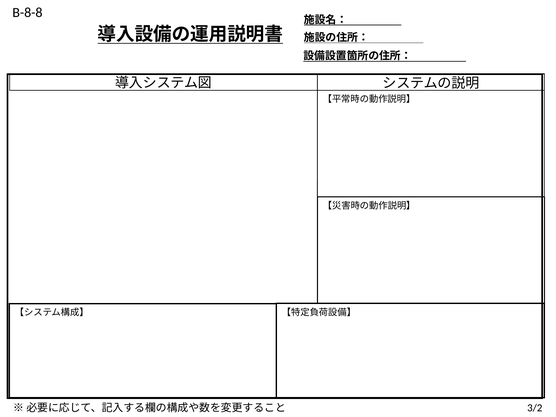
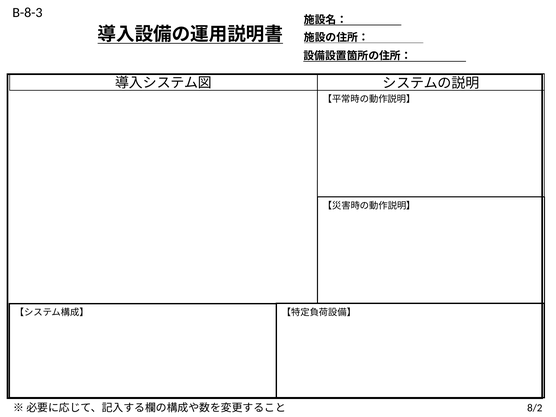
B-8-8: B-8-8 -> B-8-3 (27, 13)
3/2: 3/2 -> 8/2 (535, 408)
